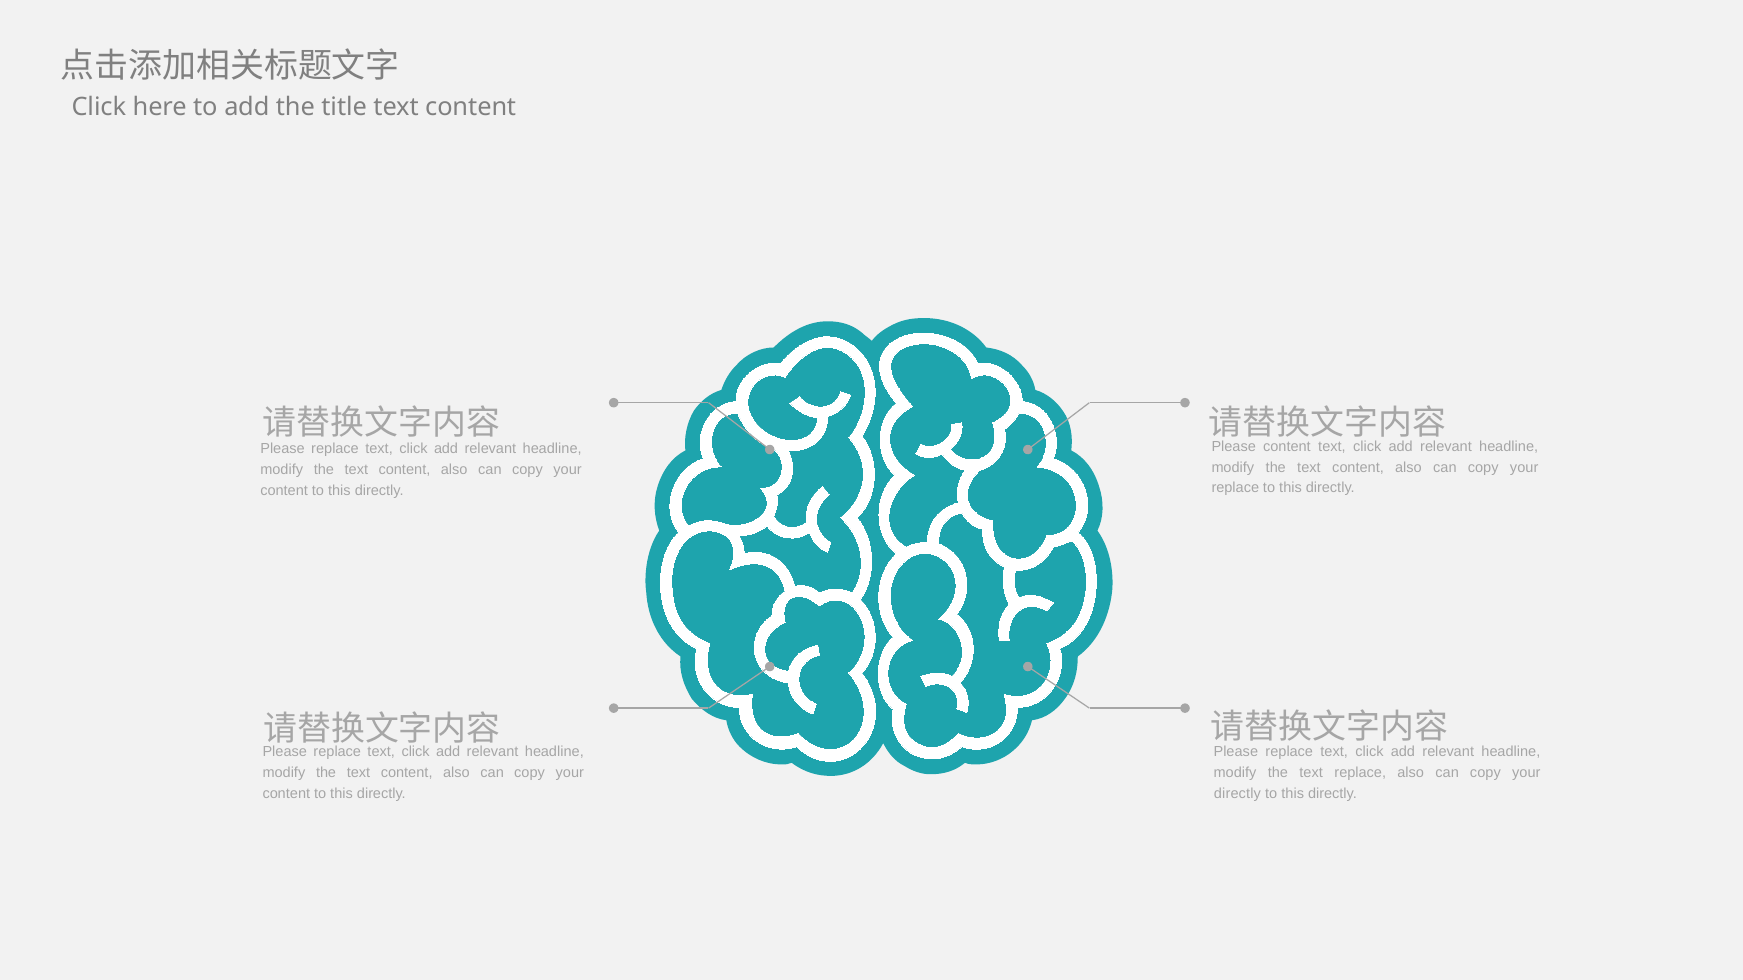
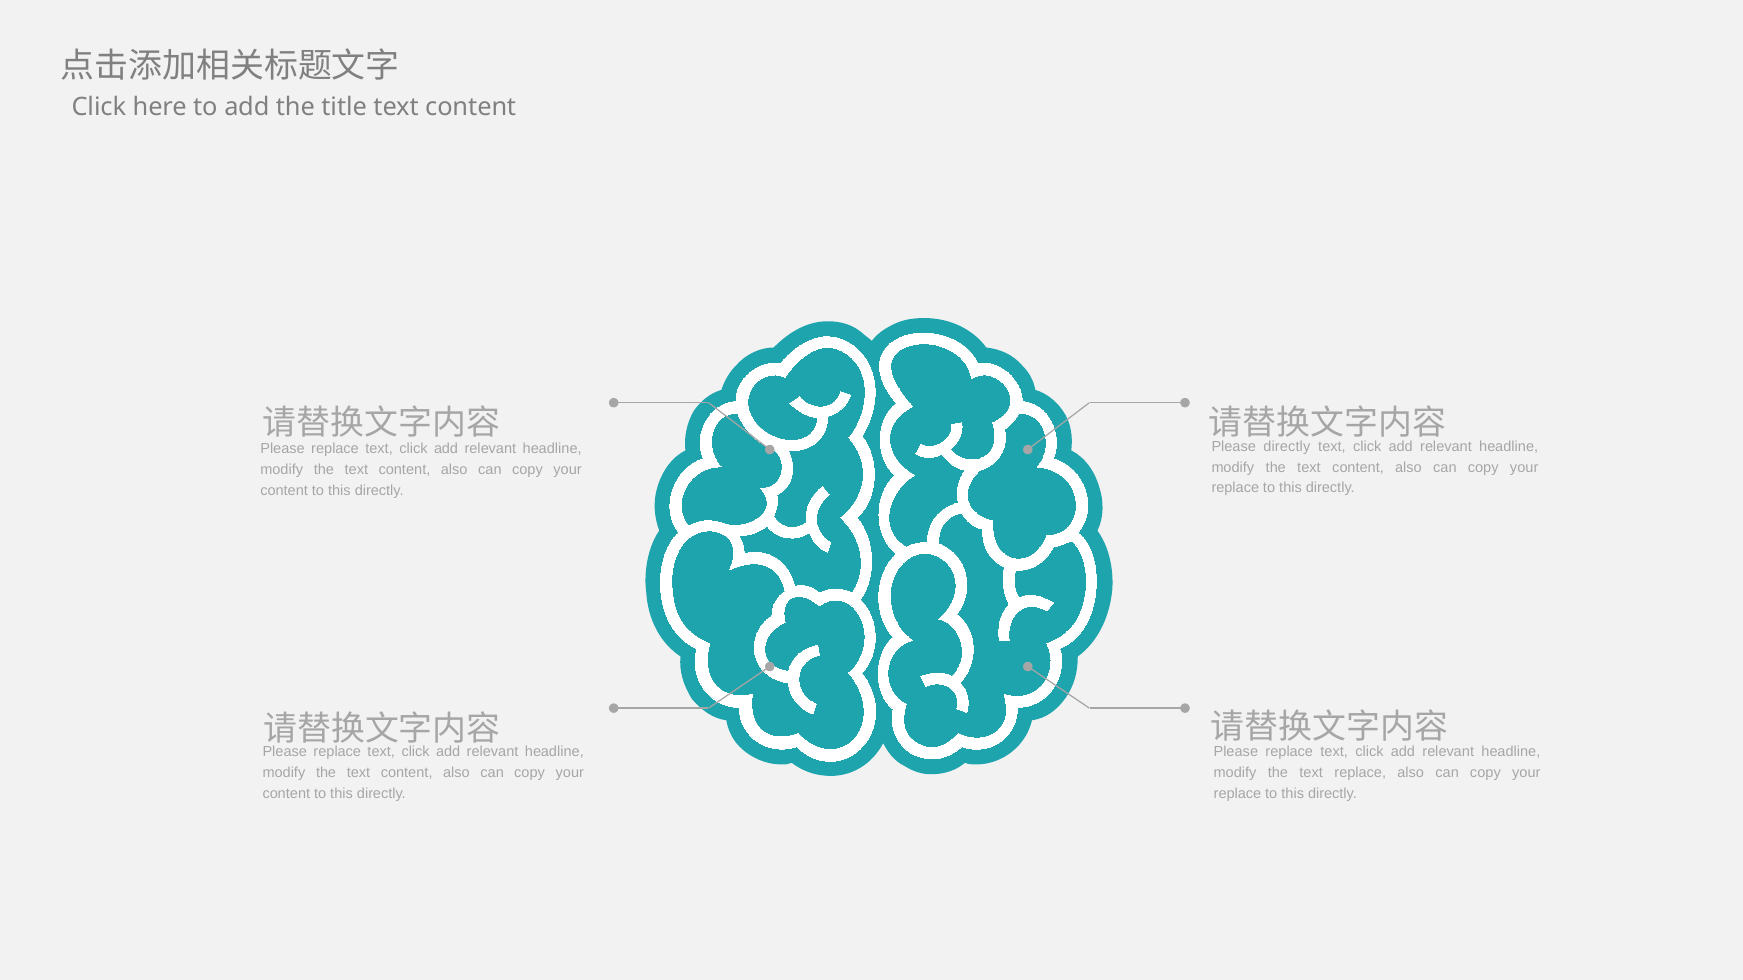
Please content: content -> directly (1287, 447)
directly: directly -> replace (1238, 794)
